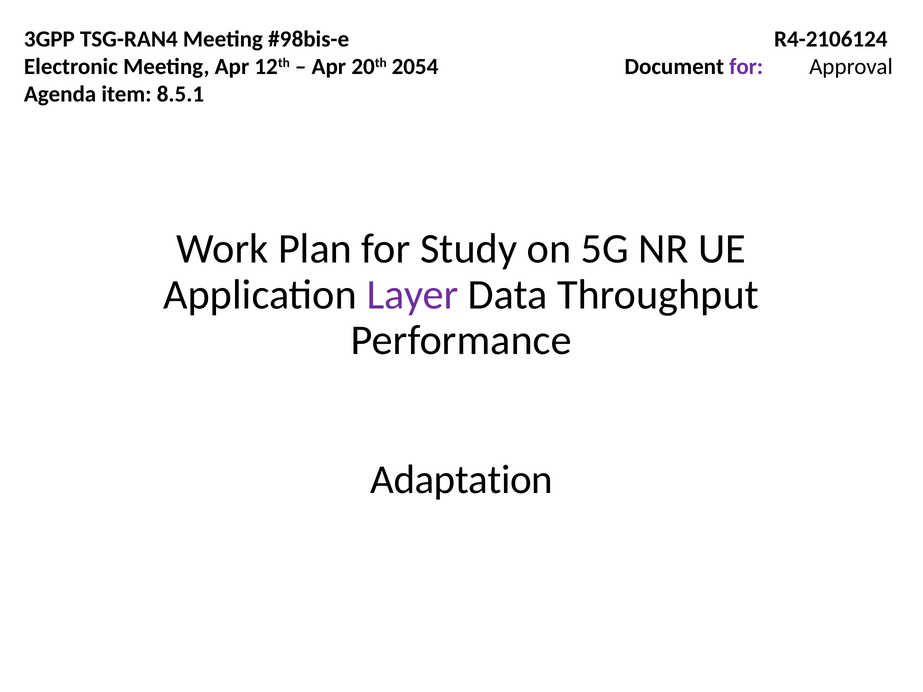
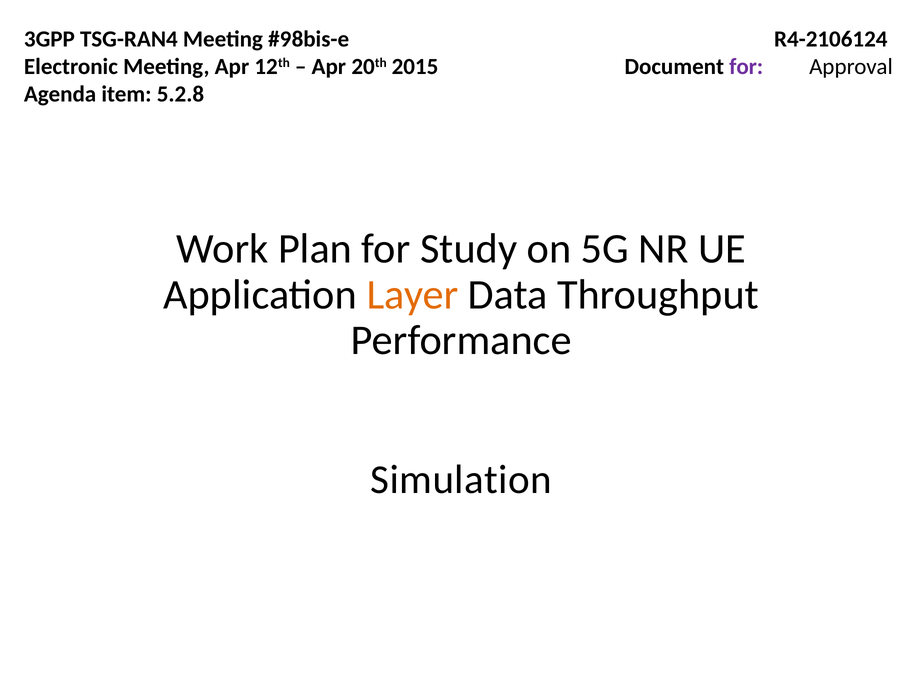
2054: 2054 -> 2015 (415, 67)
8.5.1: 8.5.1 -> 5.2.8 (180, 94)
Layer colour: purple -> orange (412, 295)
Adaptation: Adaptation -> Simulation (461, 480)
